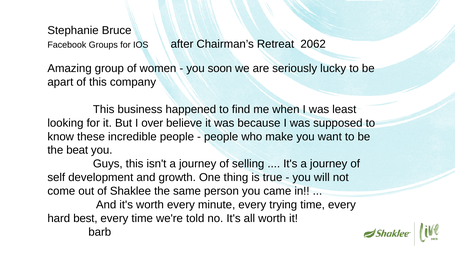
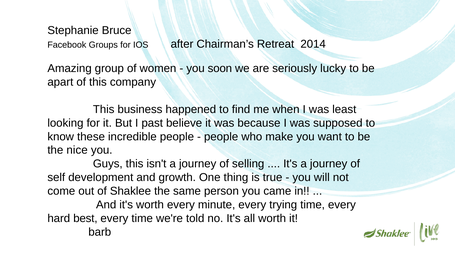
2062: 2062 -> 2014 (313, 44)
over: over -> past (152, 123)
beat: beat -> nice (77, 150)
